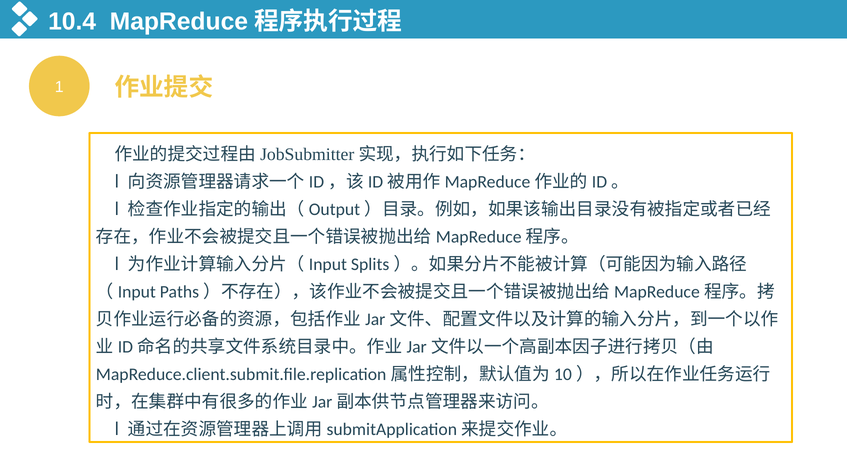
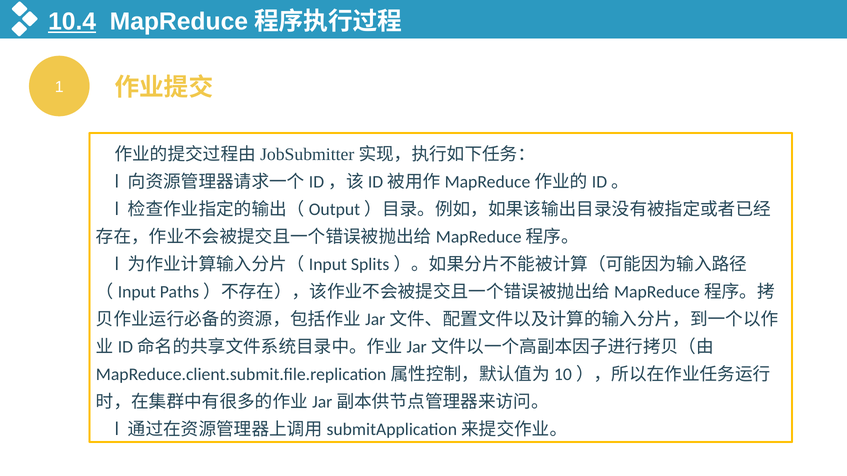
10.4 underline: none -> present (72, 22)
